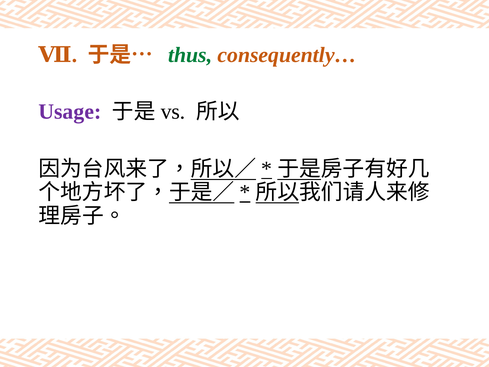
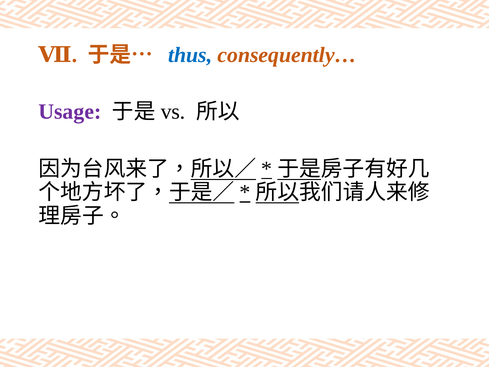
thus colour: green -> blue (190, 55)
